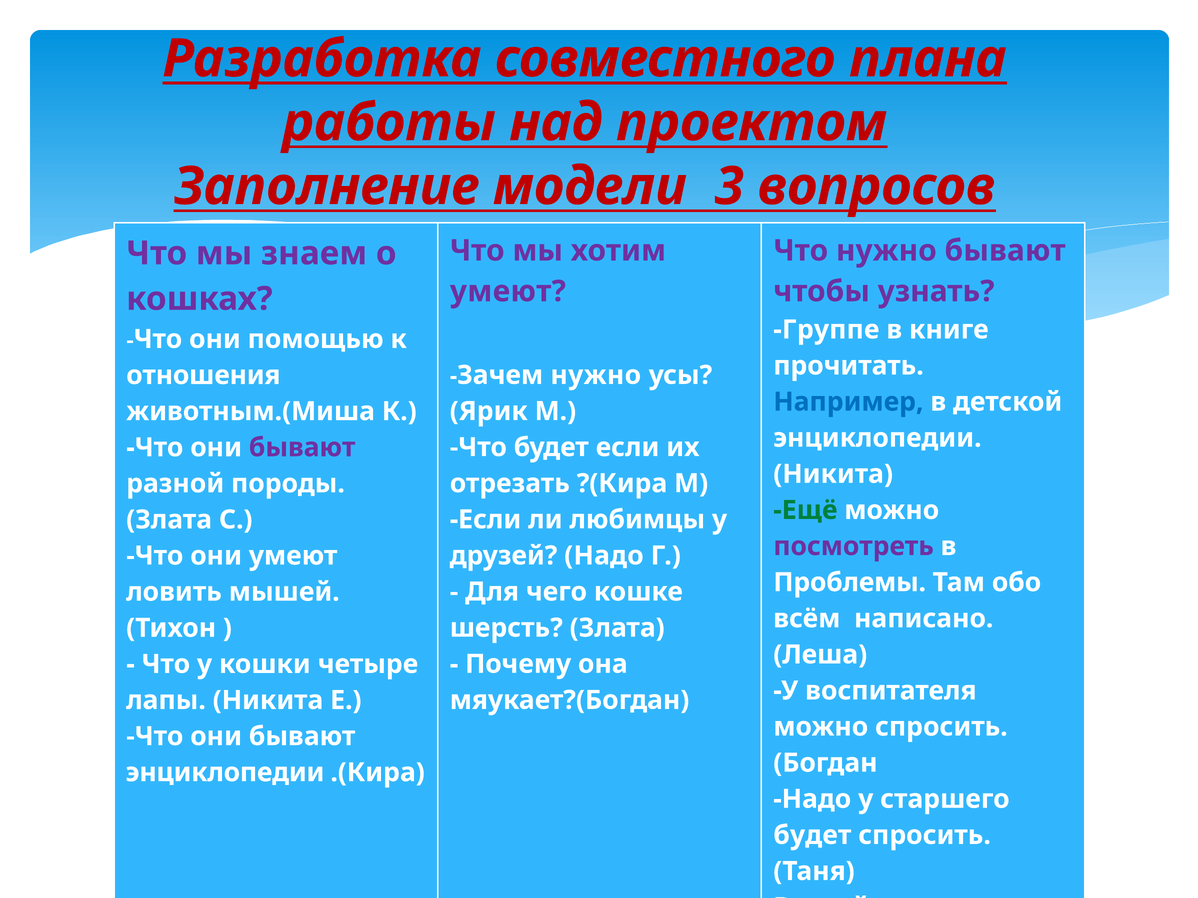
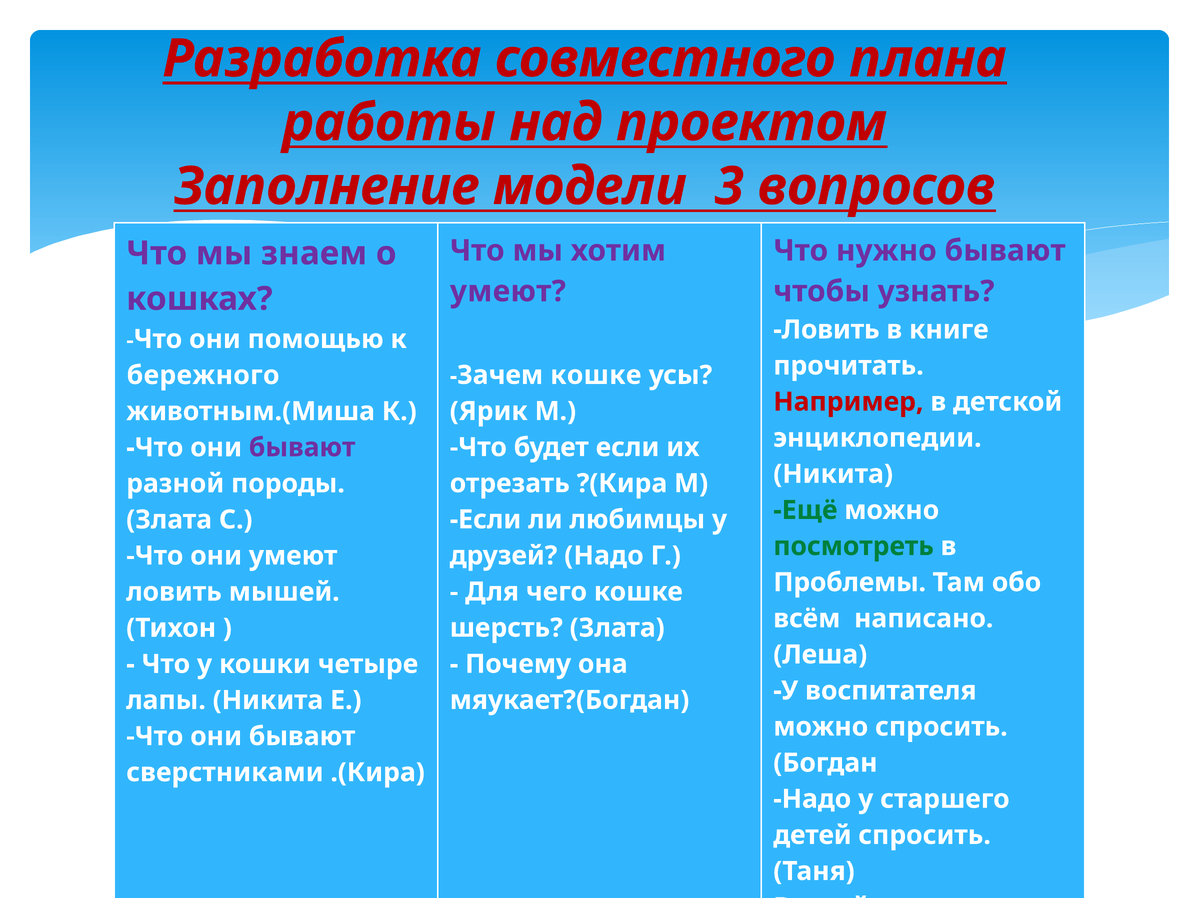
Группе: Группе -> Ловить (826, 330)
Зачем нужно: нужно -> кошке (596, 375)
отношения: отношения -> бережного (203, 375)
Например colour: blue -> red (848, 402)
посмотреть colour: purple -> green (854, 547)
энциклопедии: энциклопедии -> сверстниками (225, 773)
будет: будет -> детей (812, 836)
